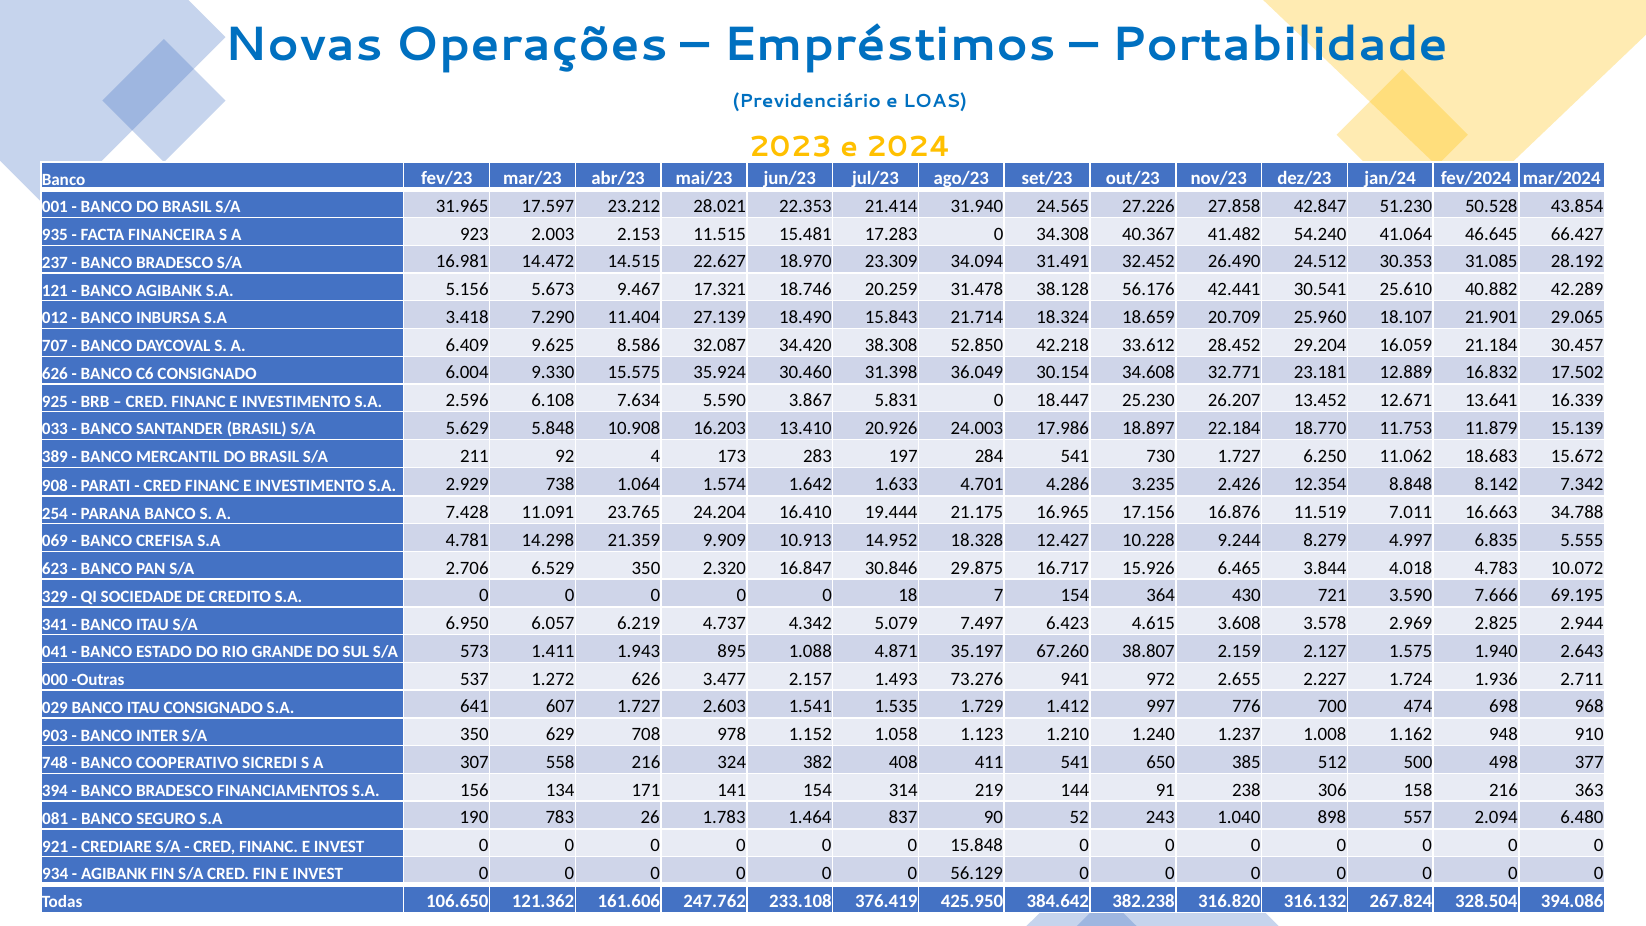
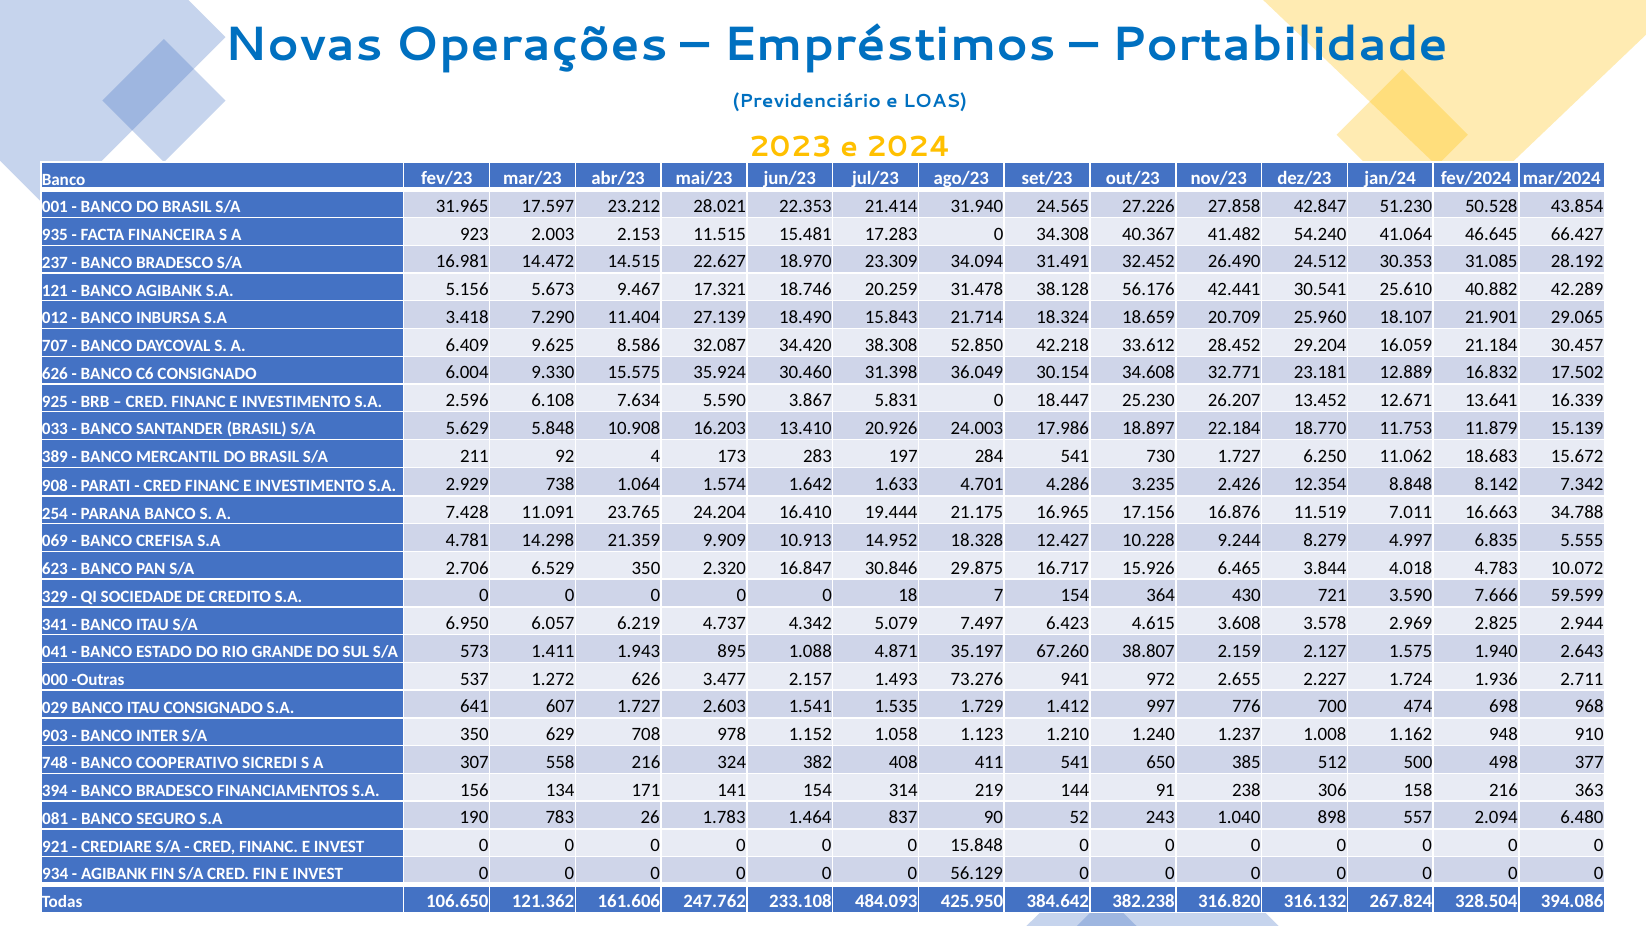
69.195: 69.195 -> 59.599 (1577, 595)
376.419: 376.419 -> 484.093 (886, 901)
